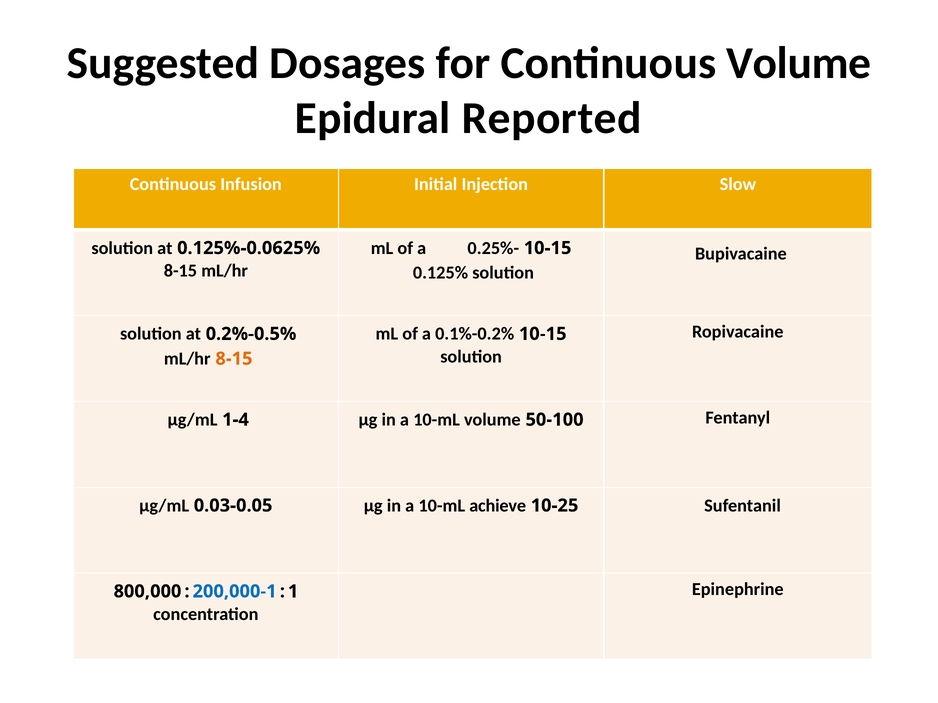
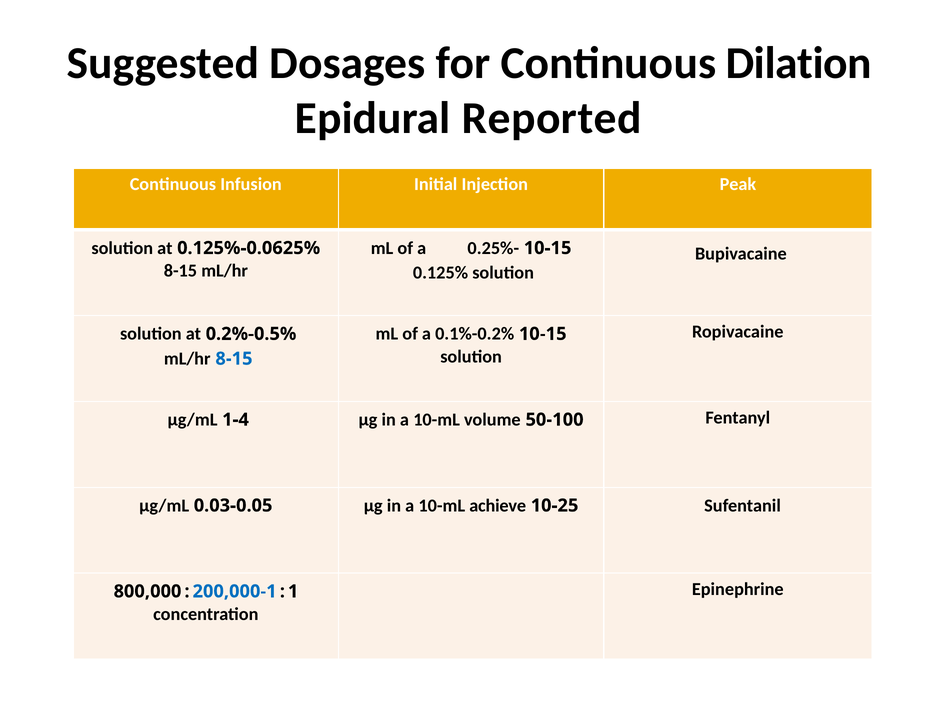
Continuous Volume: Volume -> Dilation (799, 63)
Slow: Slow -> Peak (738, 185)
8-15 colour: orange -> blue (234, 359)
